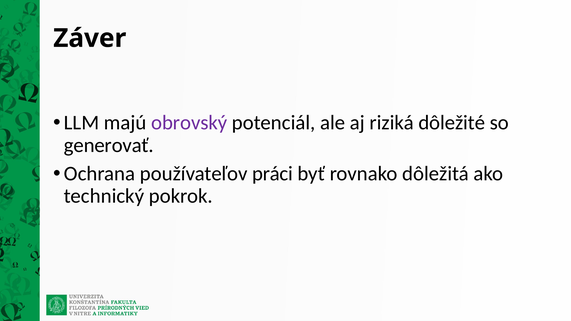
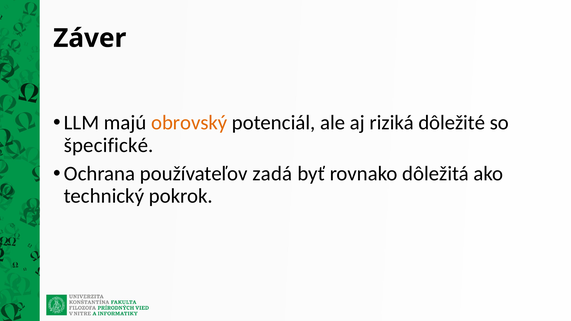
obrovský colour: purple -> orange (189, 123)
generovať: generovať -> špecifické (109, 145)
práci: práci -> zadá (272, 174)
